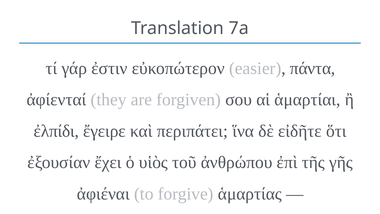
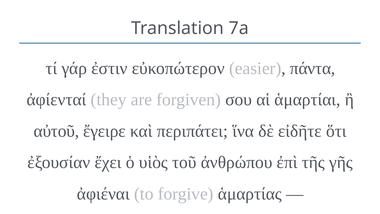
ἐλπίδι: ἐλπίδι -> αὐτοῦ (56, 131)
